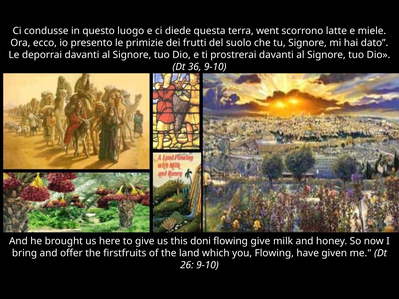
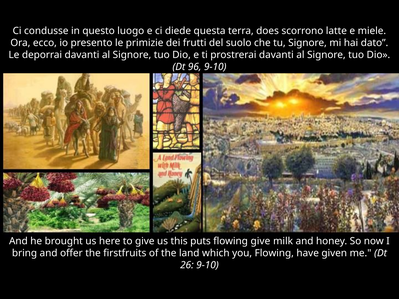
went: went -> does (268, 31)
36: 36 -> 96 (195, 67)
doni: doni -> puts (201, 241)
